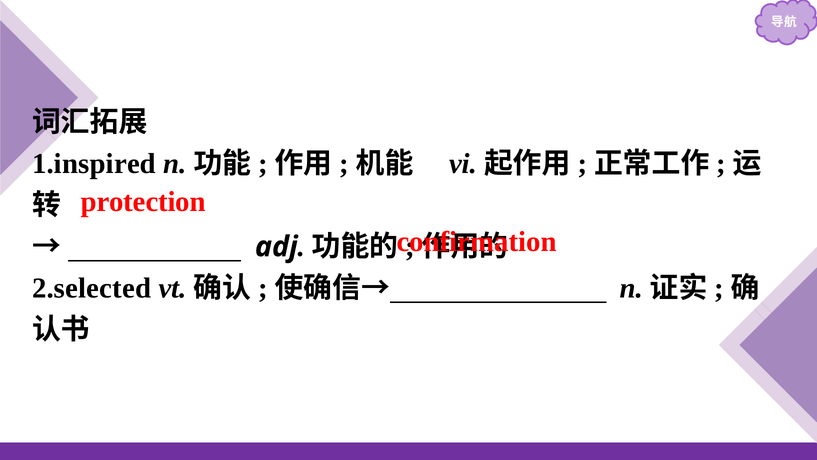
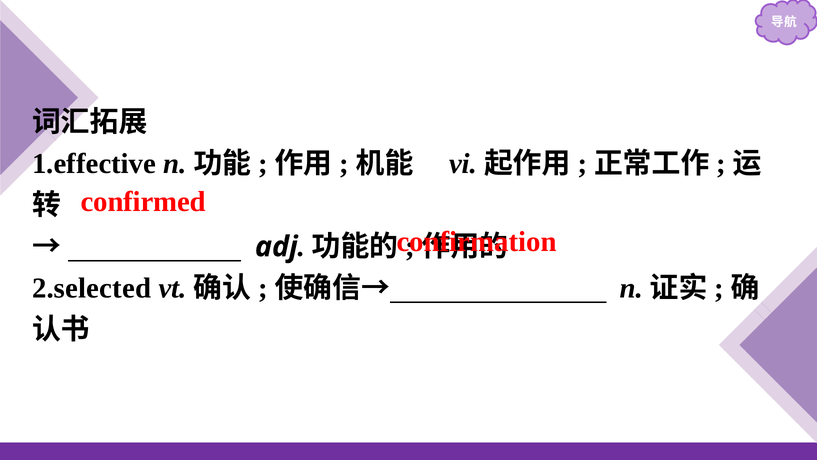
1.inspired: 1.inspired -> 1.effective (94, 163)
protection: protection -> confirmed (143, 201)
